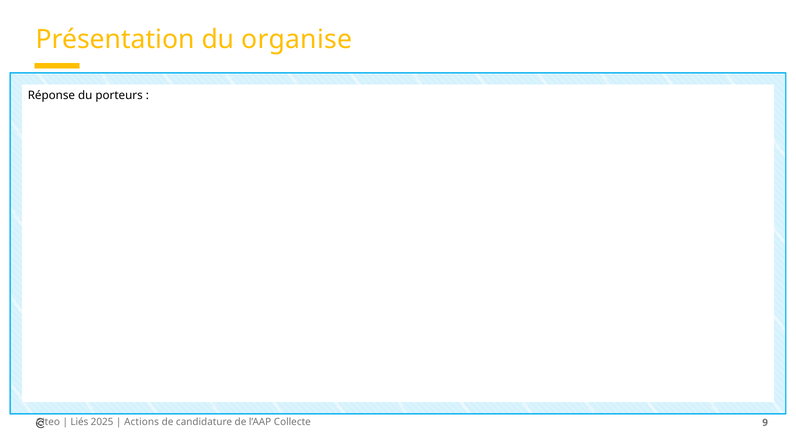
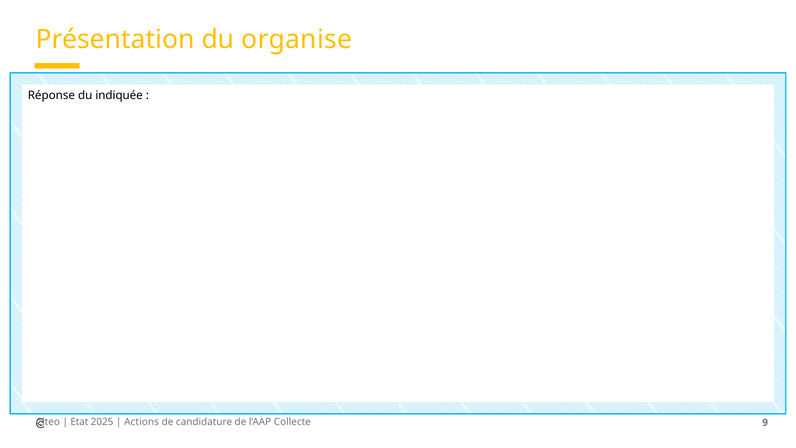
porteurs: porteurs -> indiquée (119, 95)
Liés: Liés -> Etat (79, 422)
